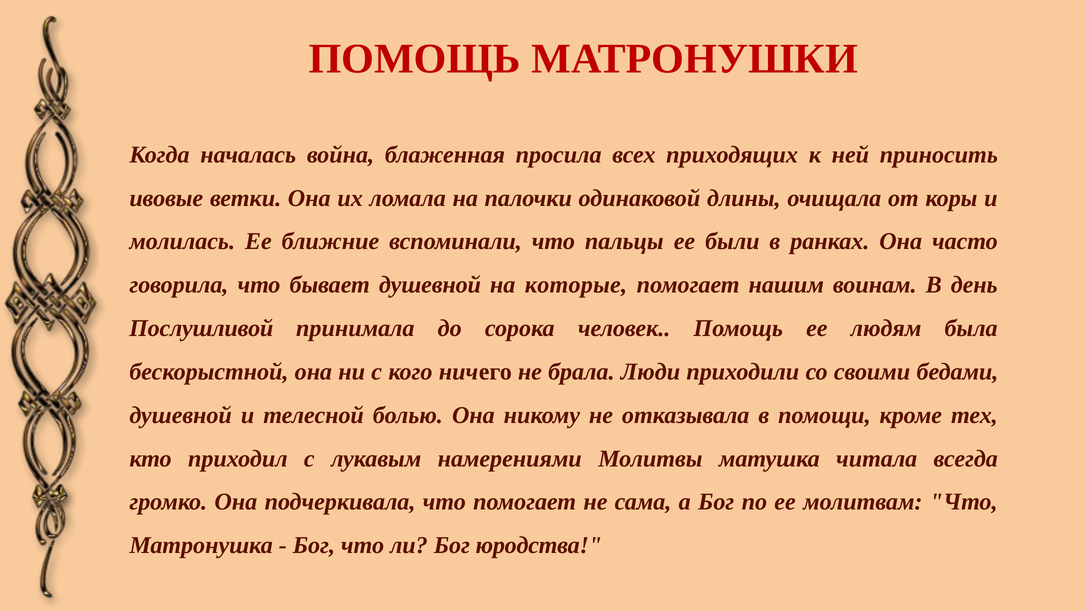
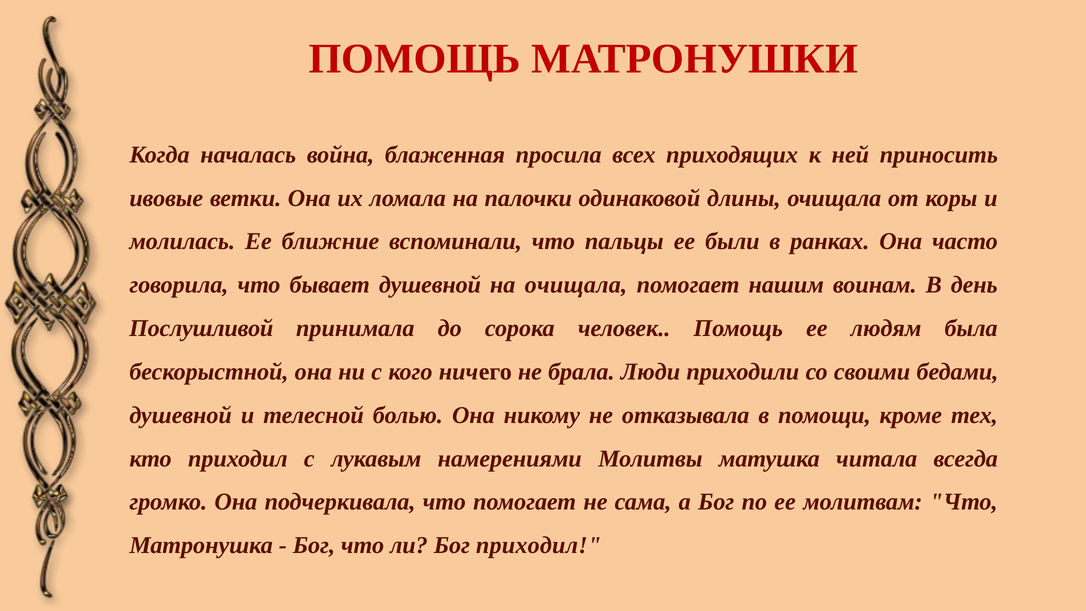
на которые: которые -> очищала (576, 285)
Бог юродства: юродства -> приходил (539, 545)
